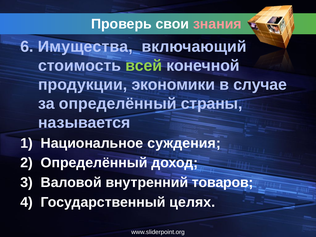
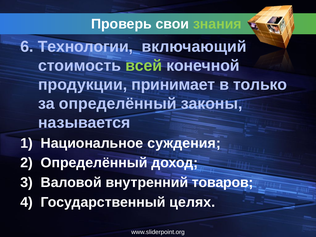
знания colour: pink -> light green (217, 24)
Имущества: Имущества -> Технологии (85, 47)
экономики: экономики -> принимает (173, 85)
случае: случае -> только (260, 85)
страны: страны -> законы (212, 104)
